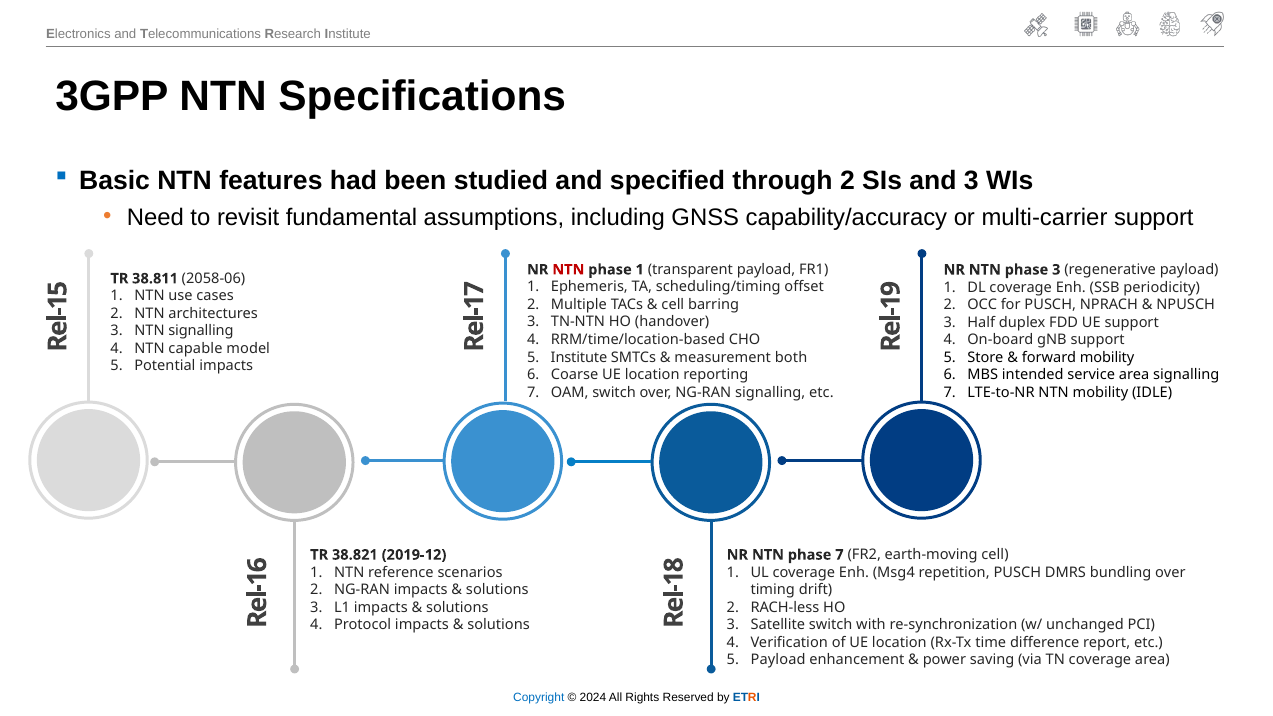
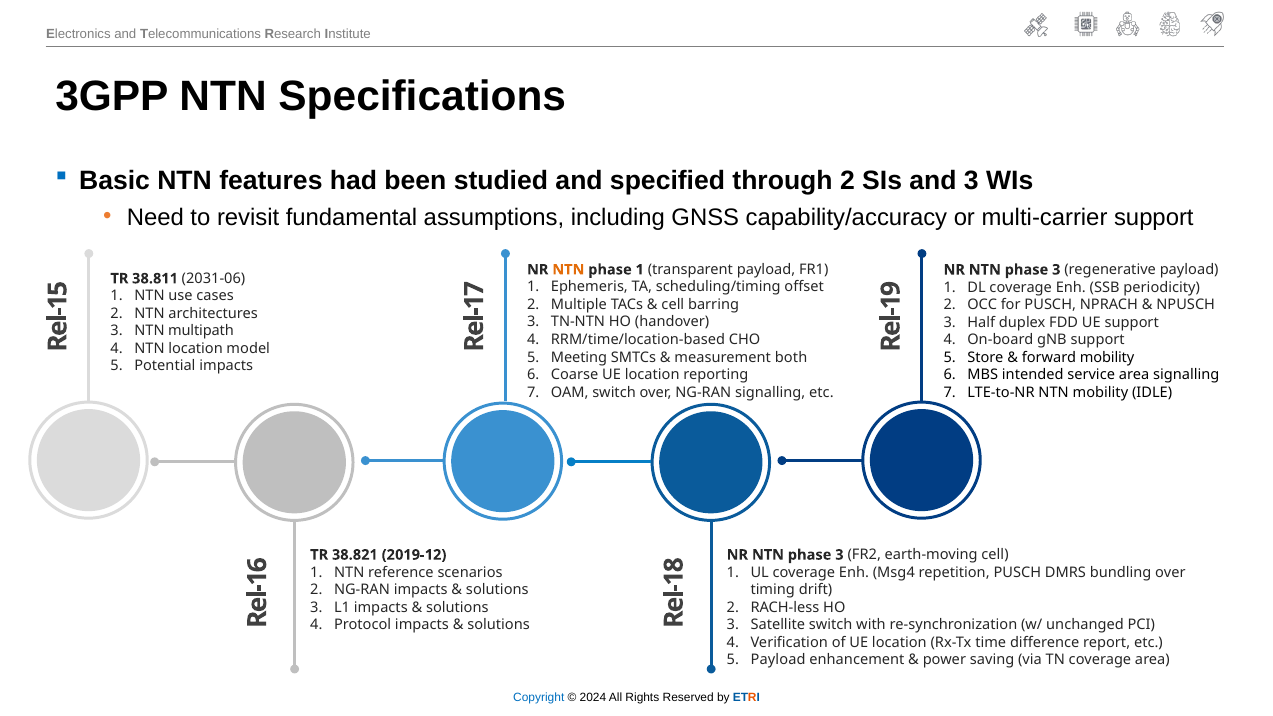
NTN colour: red -> orange (568, 270)
2058-06: 2058-06 -> 2031-06 (214, 279)
NTN signalling: signalling -> multipath (201, 331)
NTN capable: capable -> location (196, 349)
Institute: Institute -> Meeting (579, 357)
7: 7 -> 3 (839, 555)
